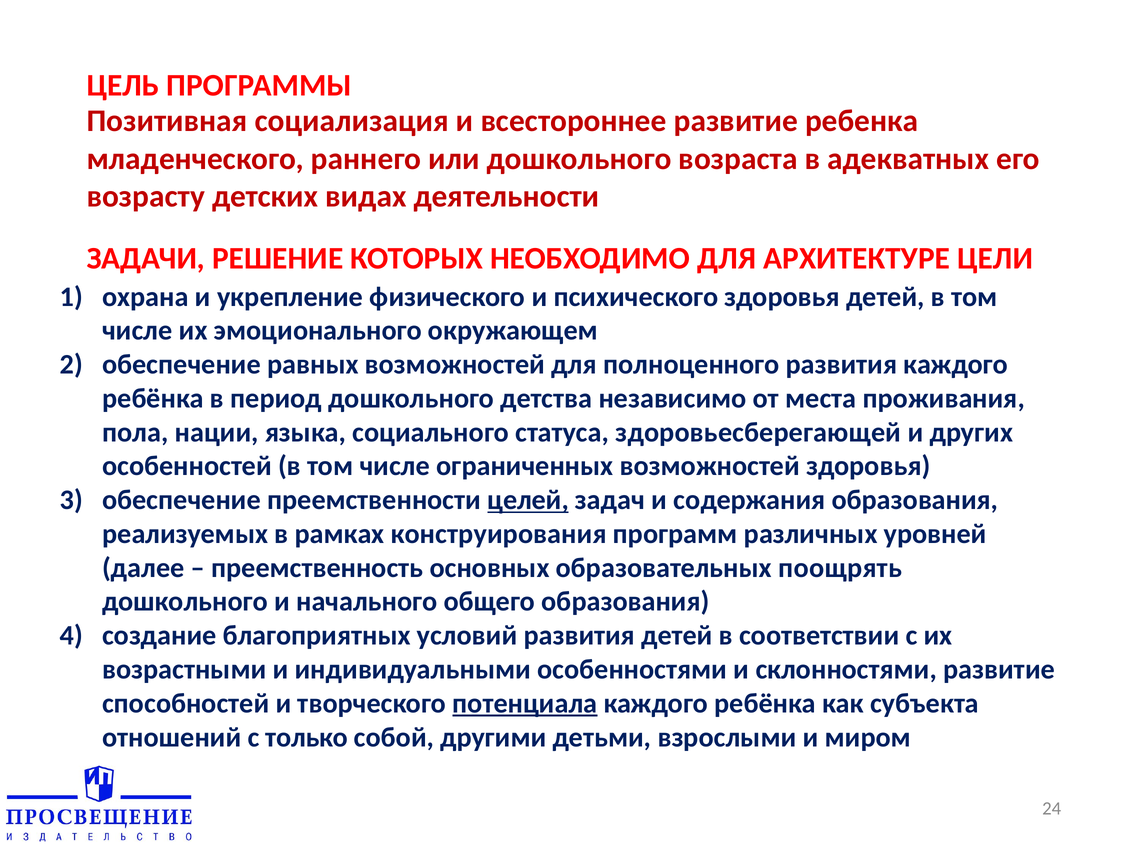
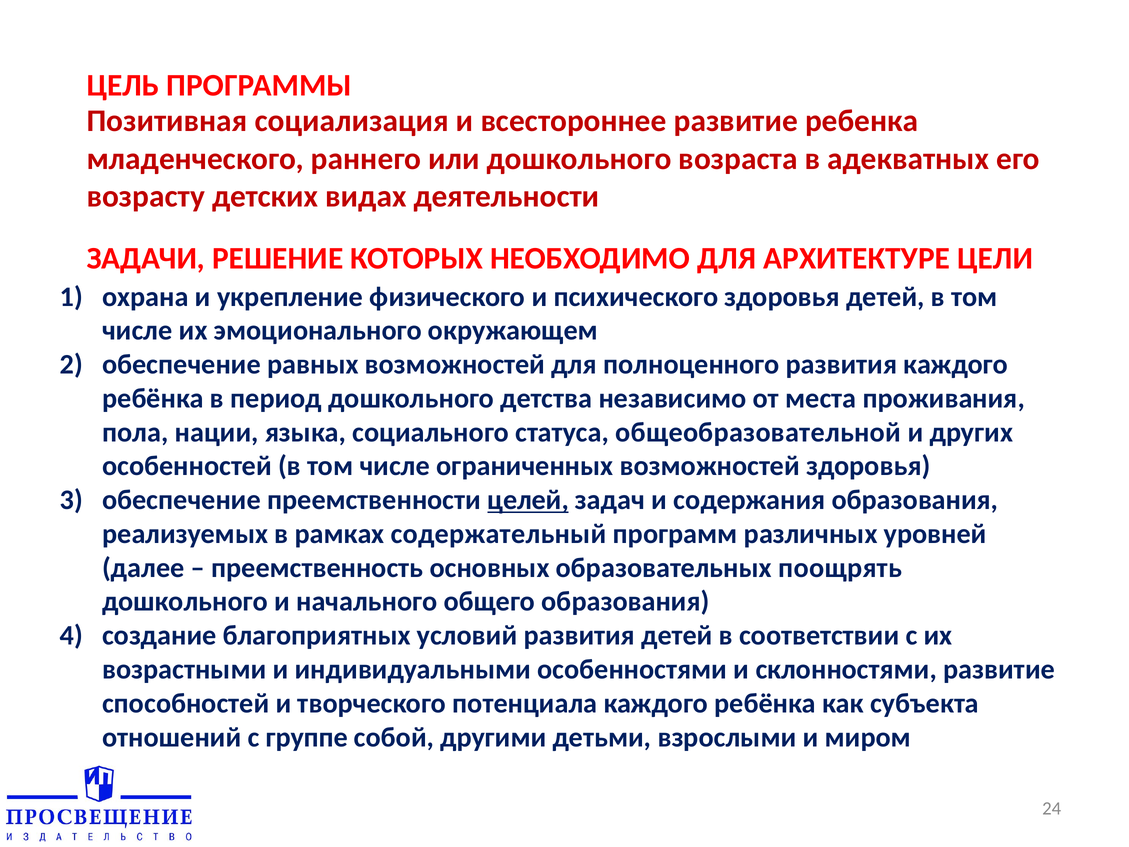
здоровьесберегающей: здоровьесберегающей -> общеобразовательной (758, 432)
конструирования: конструирования -> содержательный (499, 534)
потенциала underline: present -> none (525, 703)
только: только -> группе (307, 737)
